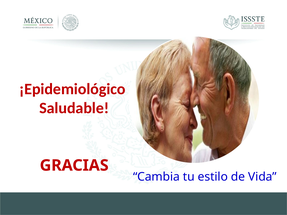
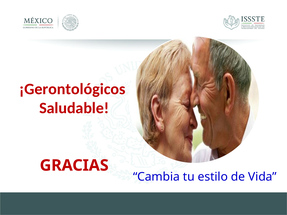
¡Epidemiológico: ¡Epidemiológico -> ¡Gerontológicos (72, 89)
